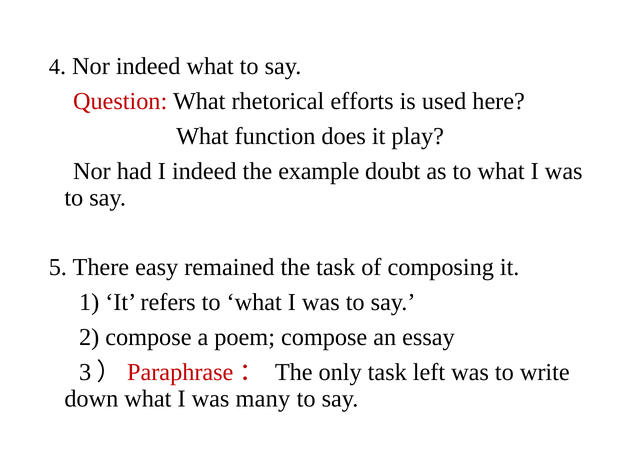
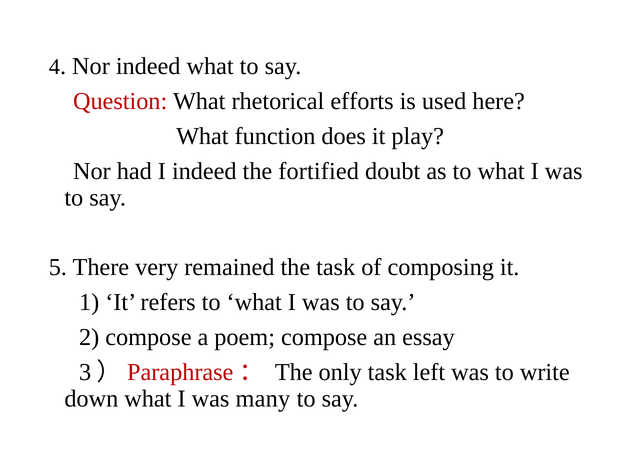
example: example -> fortified (319, 171)
easy: easy -> very (157, 267)
